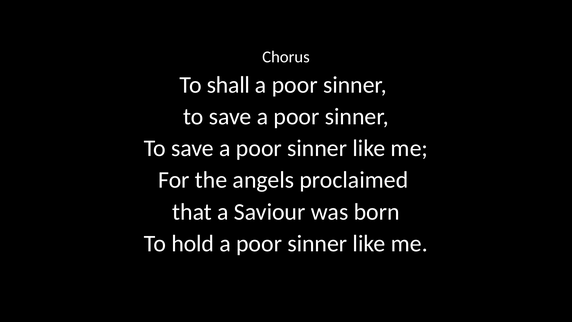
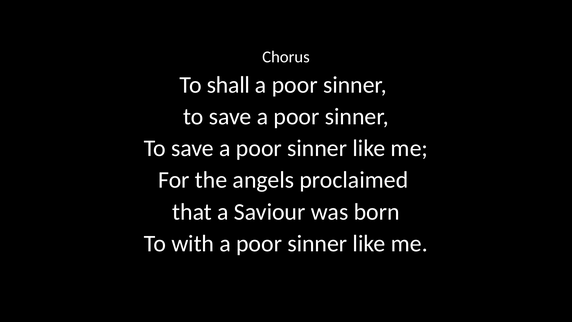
hold: hold -> with (193, 243)
